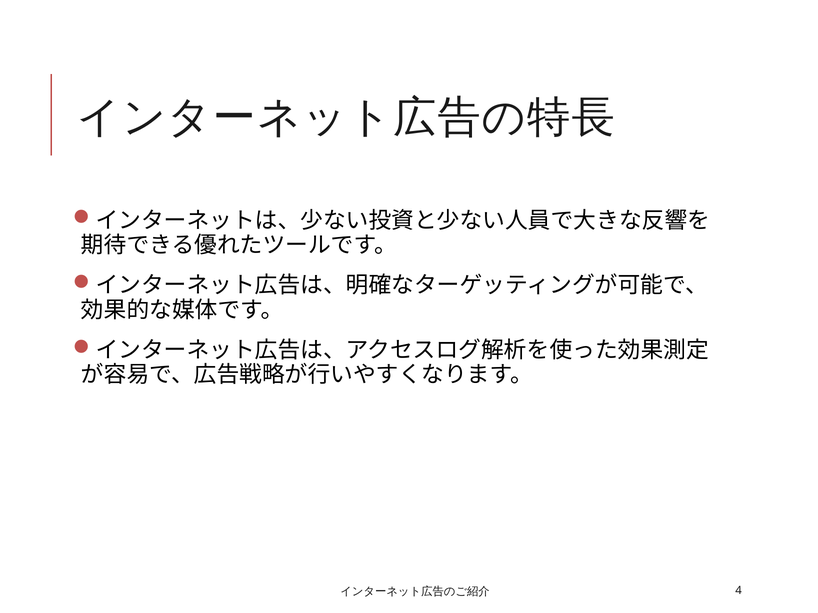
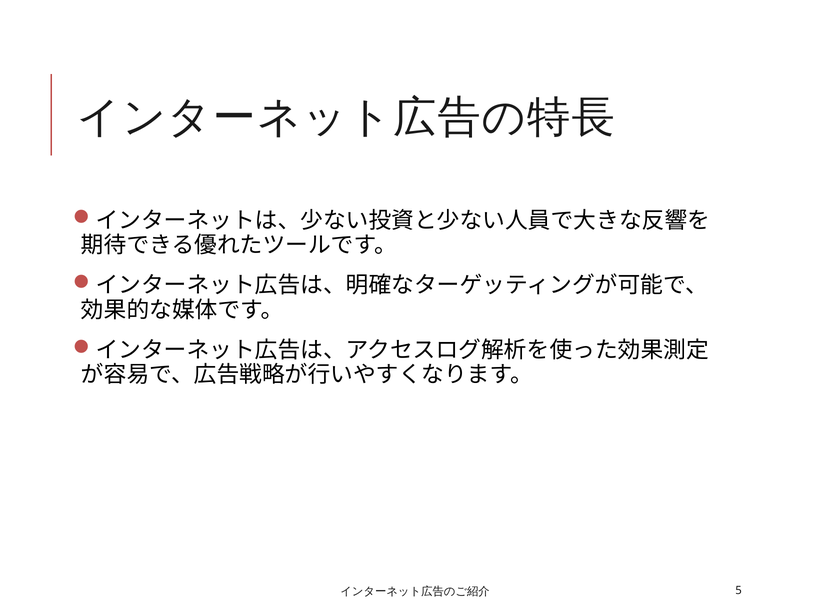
4: 4 -> 5 (739, 591)
